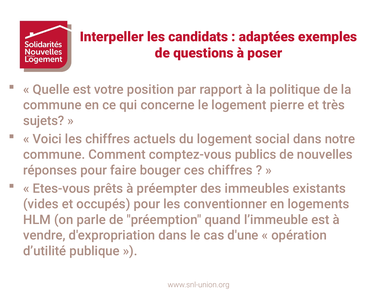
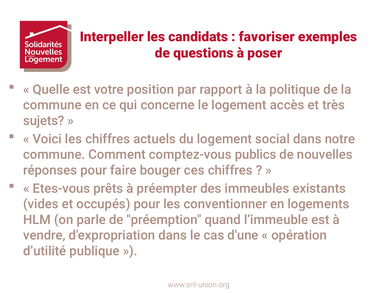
adaptées: adaptées -> favoriser (267, 37)
pierre: pierre -> accès (287, 105)
